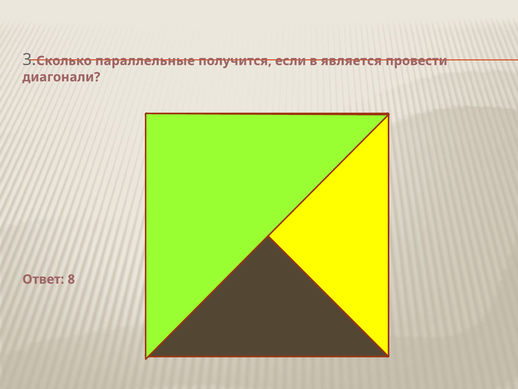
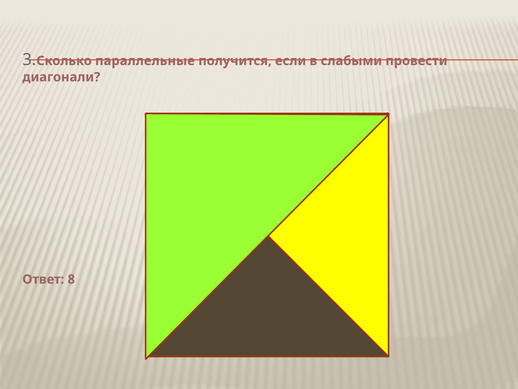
является: является -> слабыми (351, 61)
